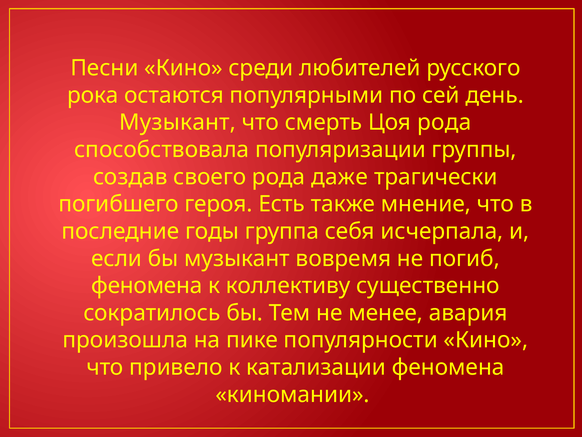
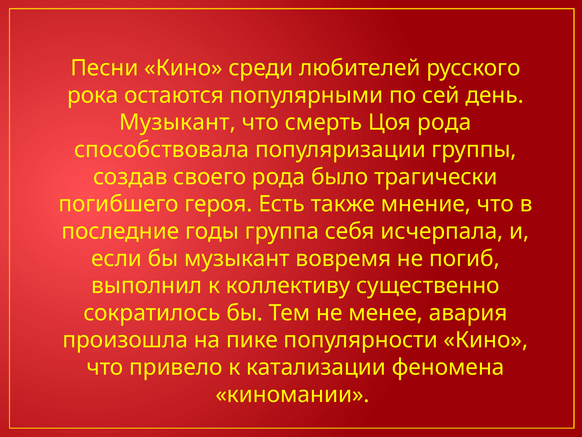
даже: даже -> было (340, 177)
феномена: феномена -> выполнил (147, 285)
